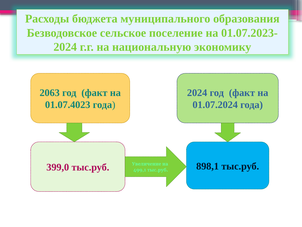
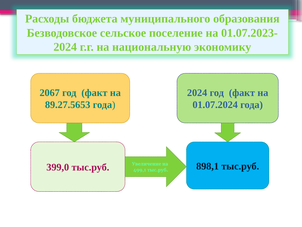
2063: 2063 -> 2067 (50, 93)
01.07.4023: 01.07.4023 -> 89.27.5653 (68, 105)
